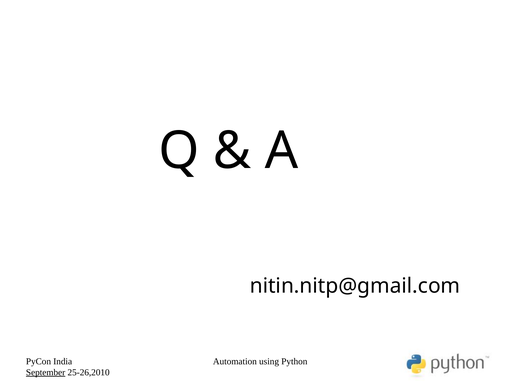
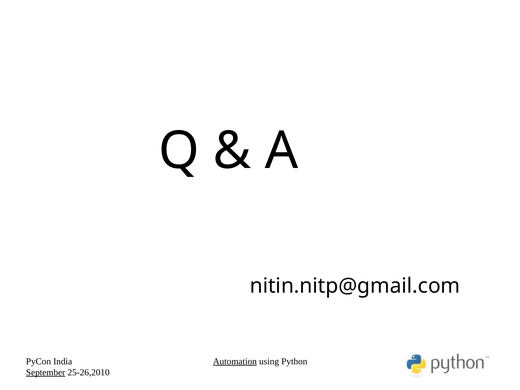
Automation underline: none -> present (235, 361)
